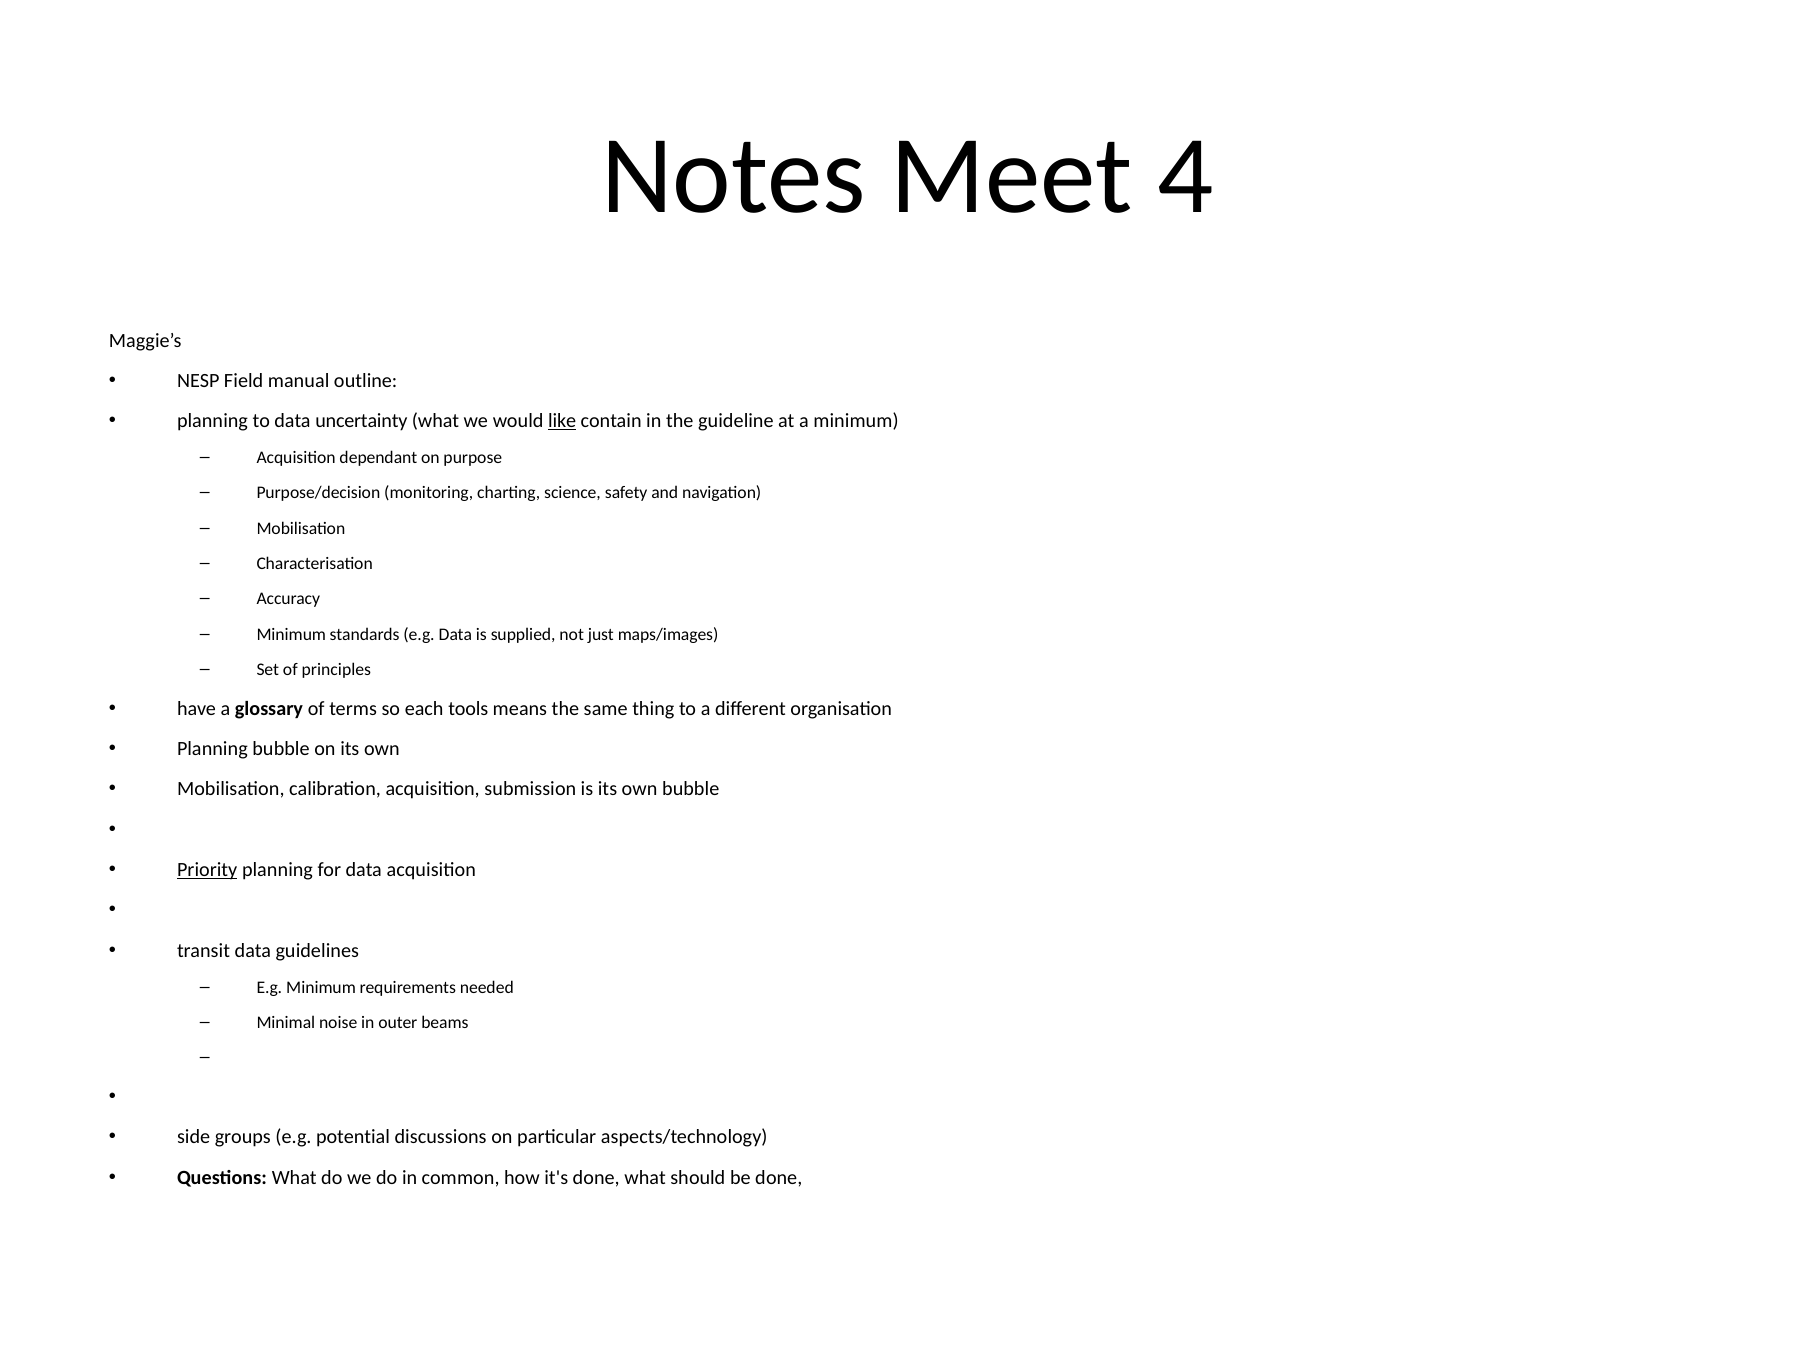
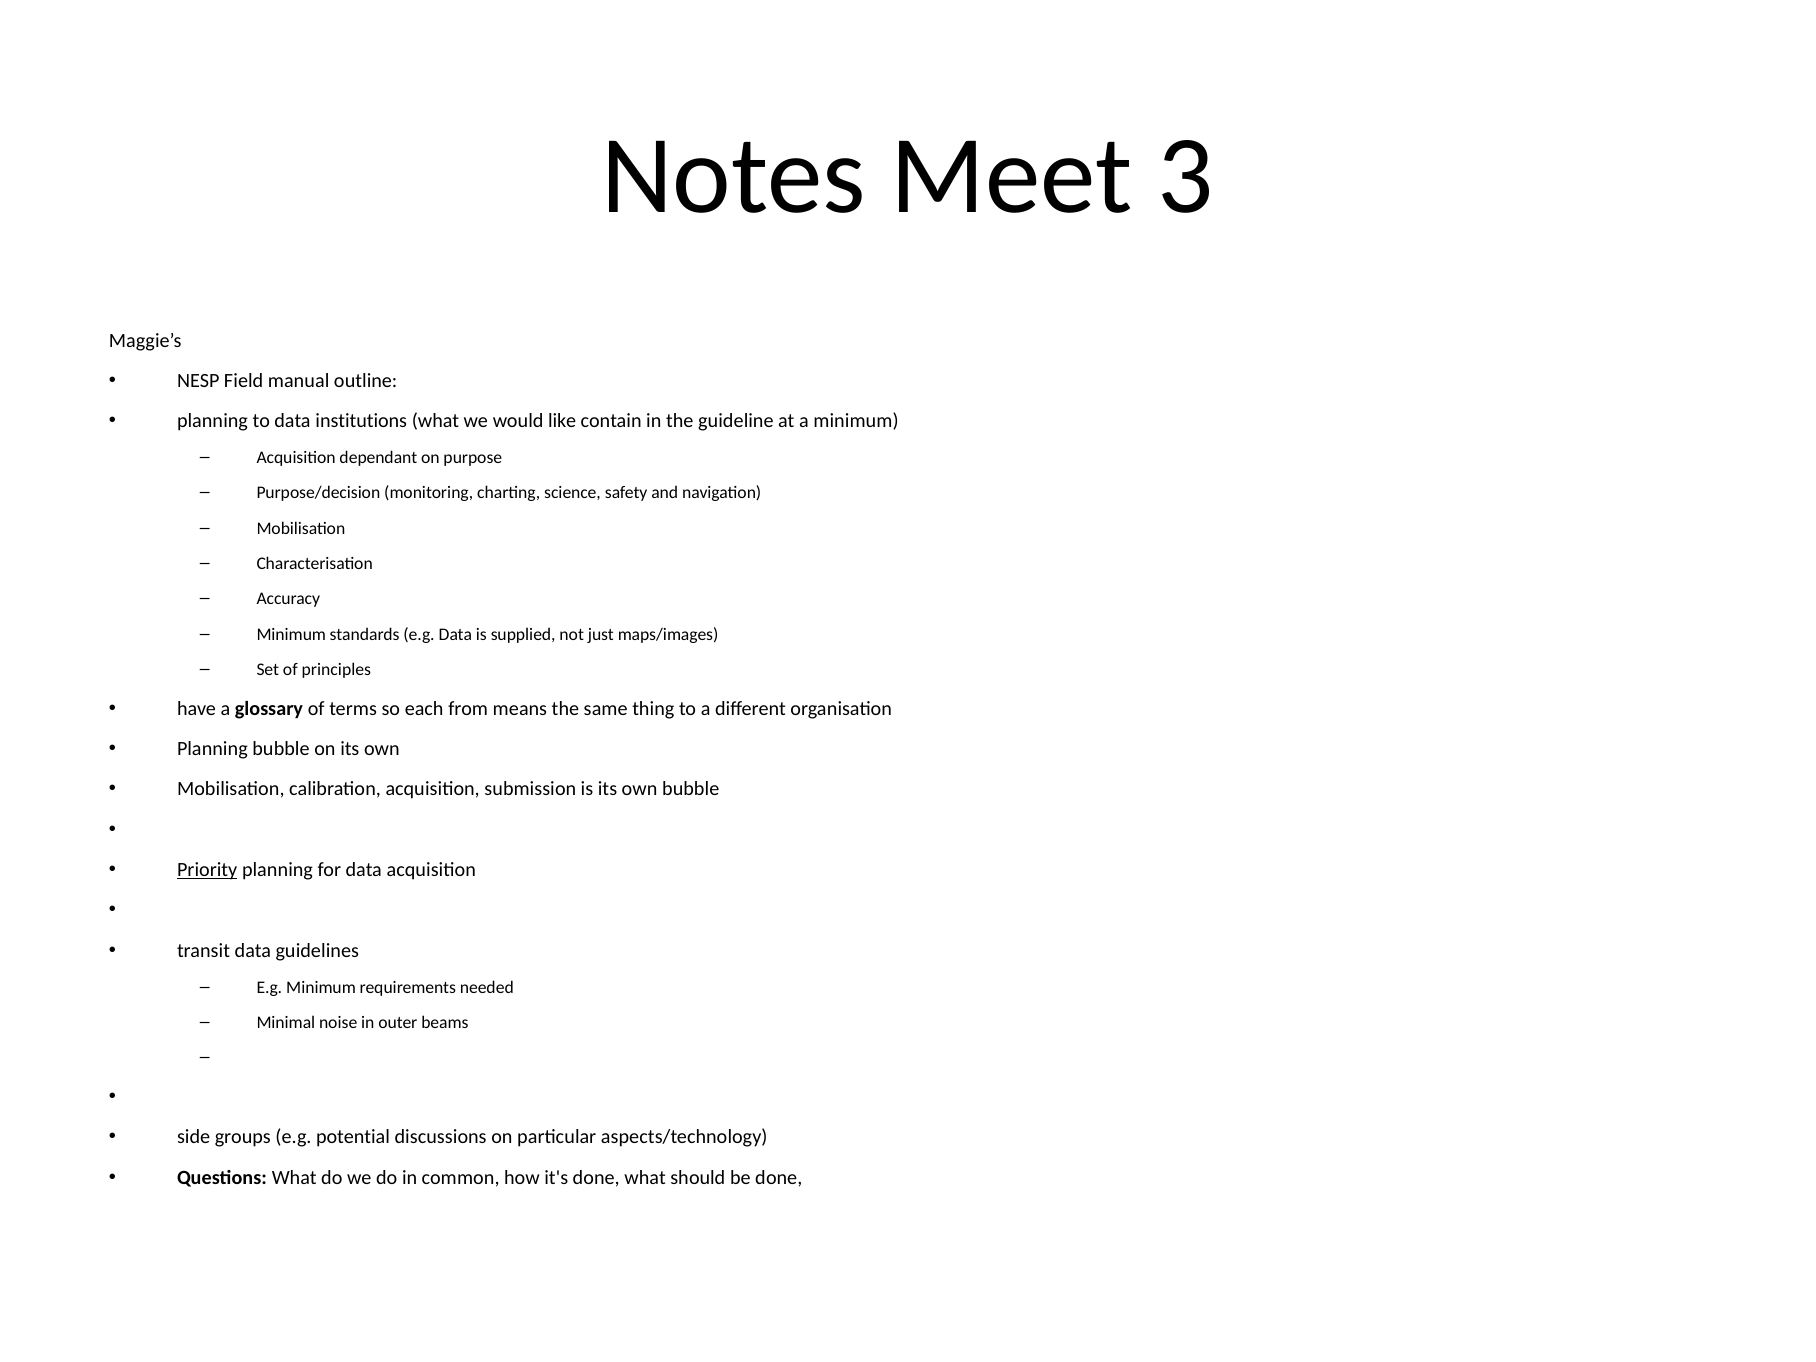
4: 4 -> 3 (1186, 176)
uncertainty: uncertainty -> institutions (361, 421)
like underline: present -> none (562, 421)
tools: tools -> from (468, 709)
